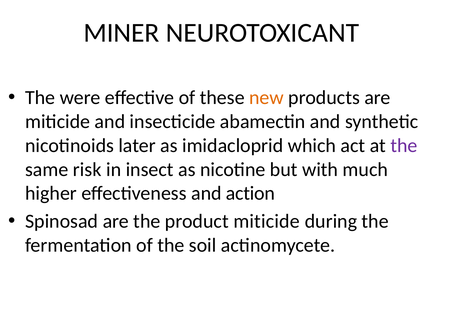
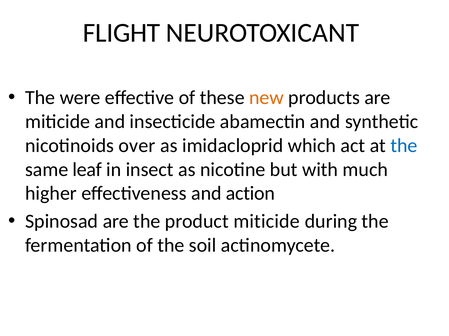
MINER: MINER -> FLIGHT (122, 33)
later: later -> over (137, 146)
the colour: purple -> blue (404, 146)
risk: risk -> leaf (87, 170)
